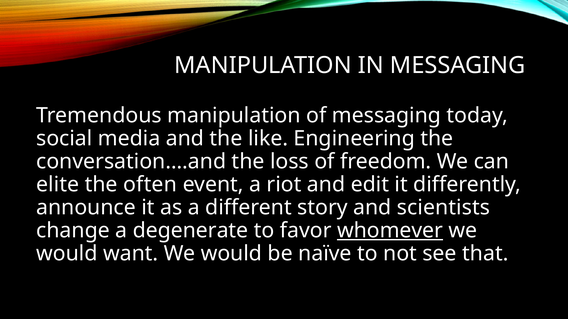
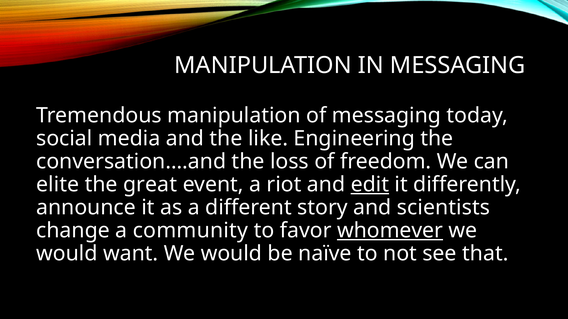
often: often -> great (150, 185)
edit underline: none -> present (370, 185)
degenerate: degenerate -> community (190, 231)
